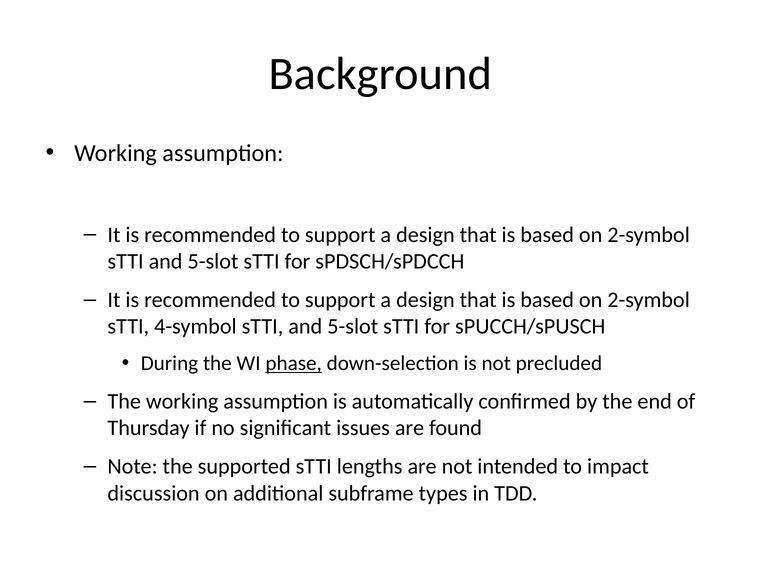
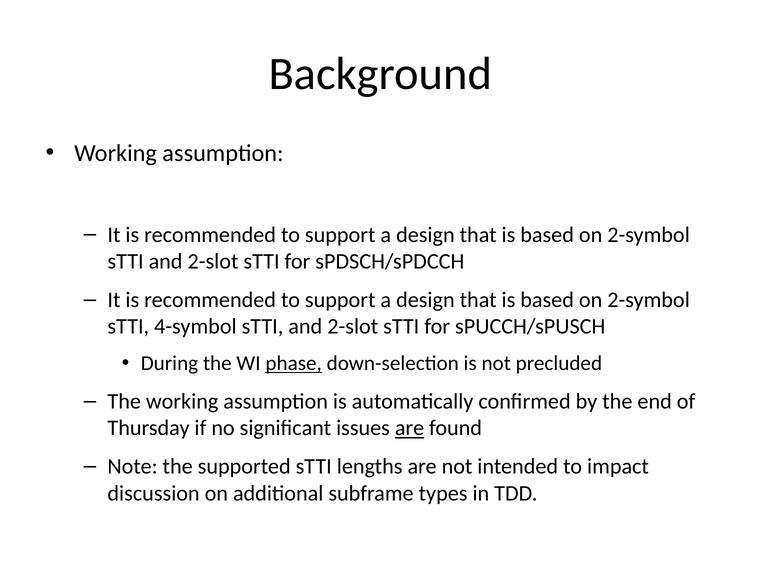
5-slot: 5-slot -> 2-slot (213, 261)
4-symbol sTTI and 5-slot: 5-slot -> 2-slot (353, 326)
are underline: none -> present (410, 428)
